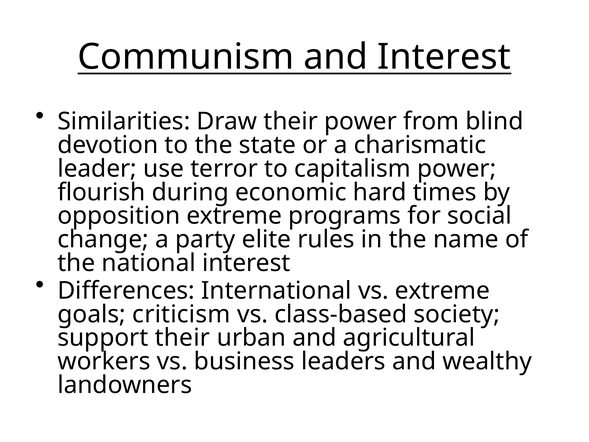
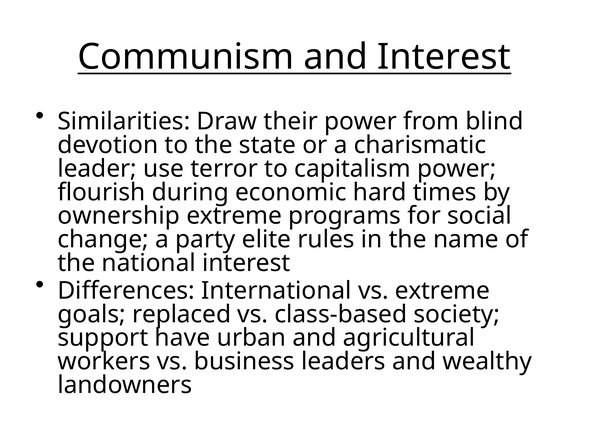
opposition: opposition -> ownership (119, 216)
criticism: criticism -> replaced (182, 314)
support their: their -> have (182, 338)
